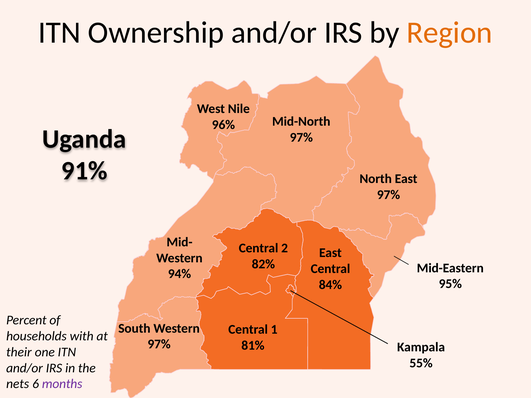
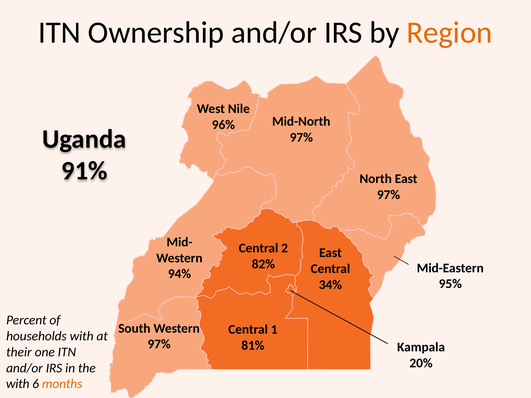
84%: 84% -> 34% (330, 285)
55%: 55% -> 20% (421, 363)
nets: nets -> with (18, 384)
months colour: purple -> orange (62, 384)
